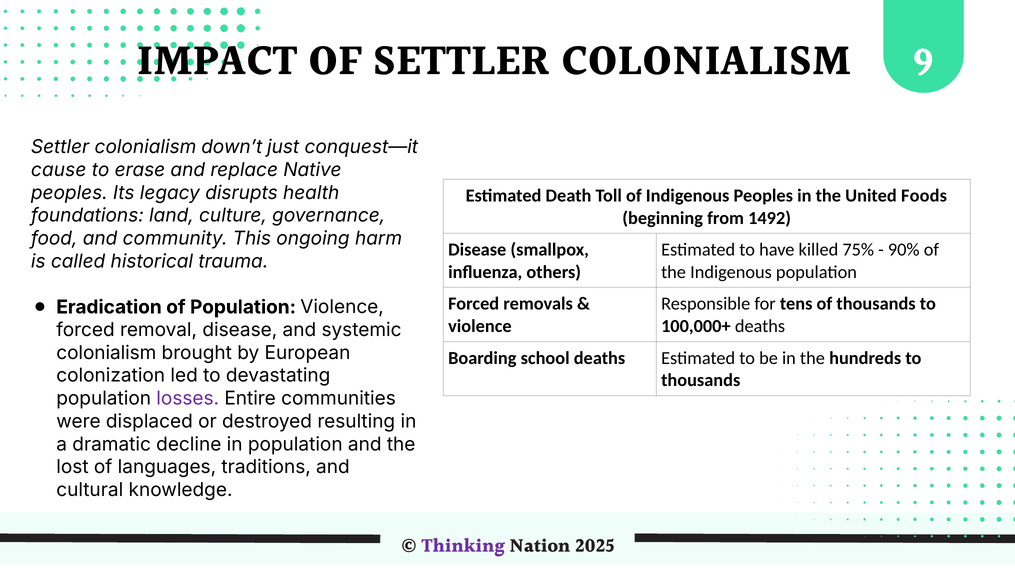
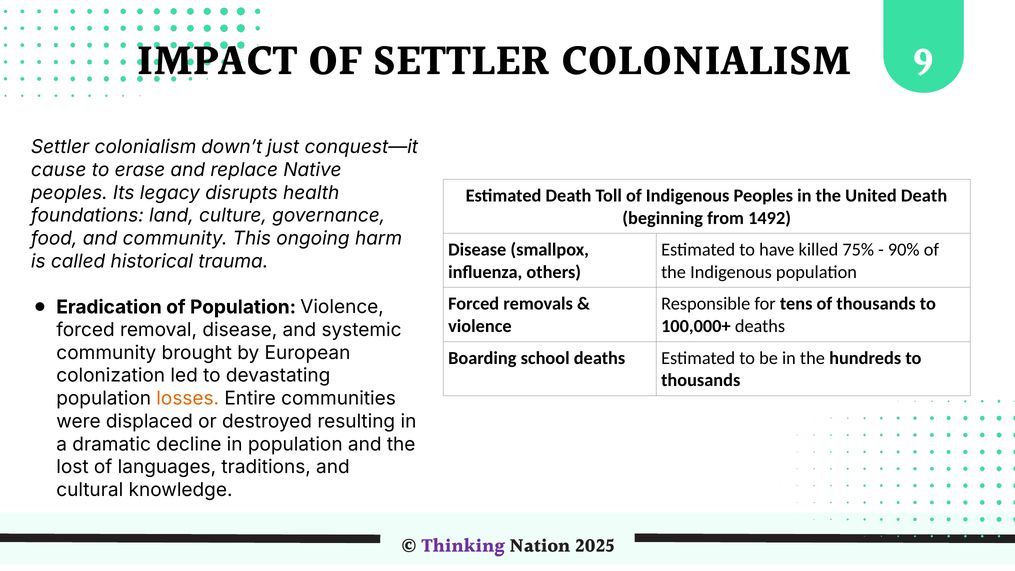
United Foods: Foods -> Death (924, 196)
colonialism: colonialism -> community (106, 353)
losses colour: purple -> orange (188, 398)
